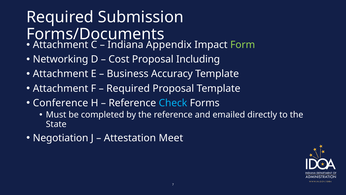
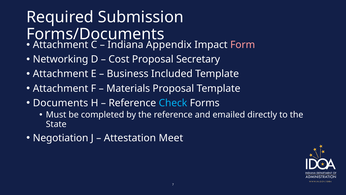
Form colour: light green -> pink (243, 45)
Including: Including -> Secretary (198, 59)
Accuracy: Accuracy -> Included (172, 74)
Required: Required -> Materials (128, 88)
Conference: Conference -> Documents (61, 103)
